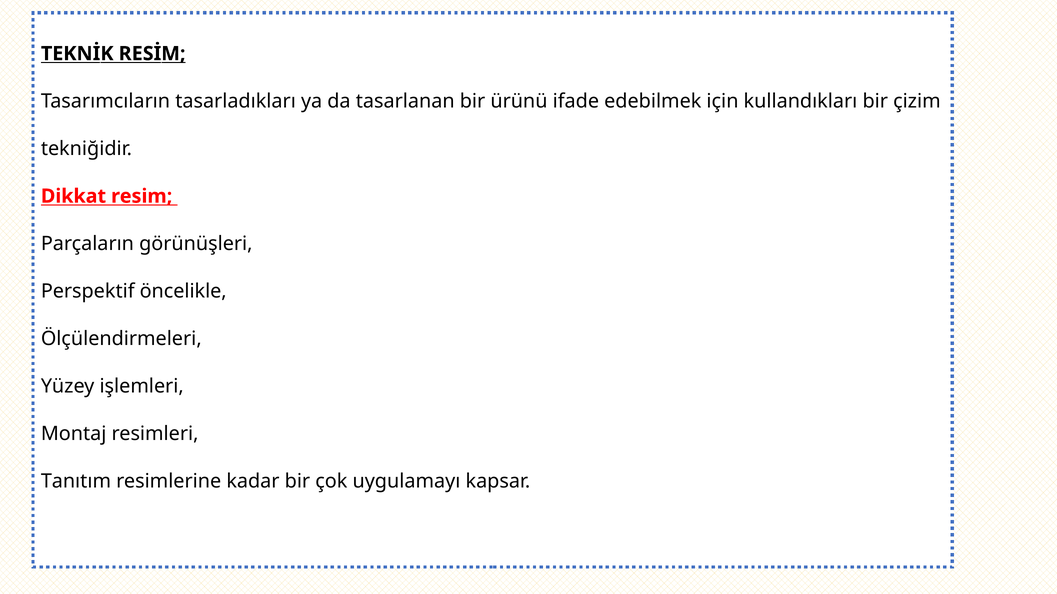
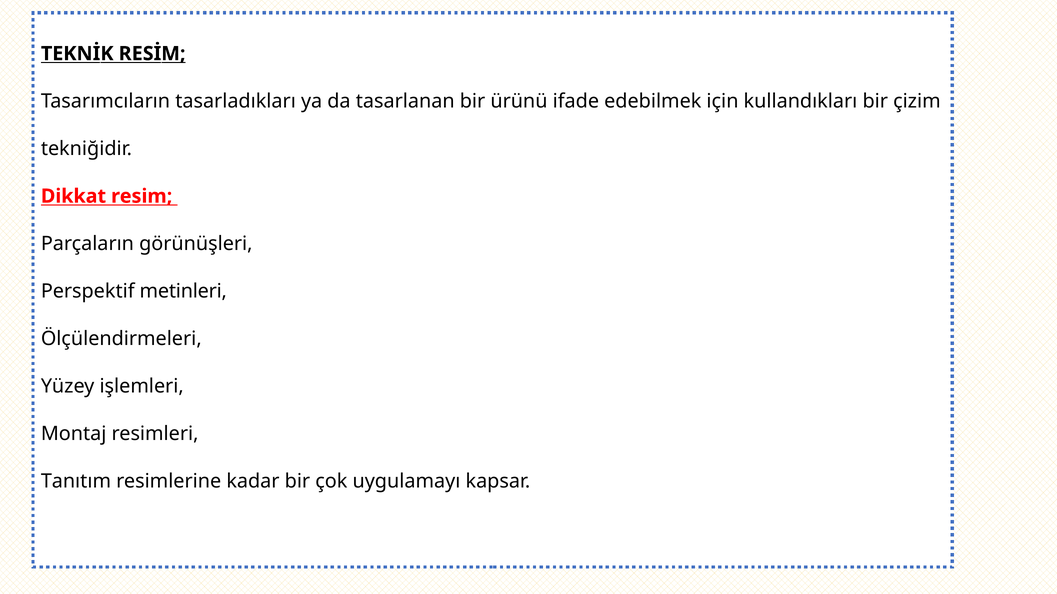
öncelikle: öncelikle -> metinleri (183, 292)
